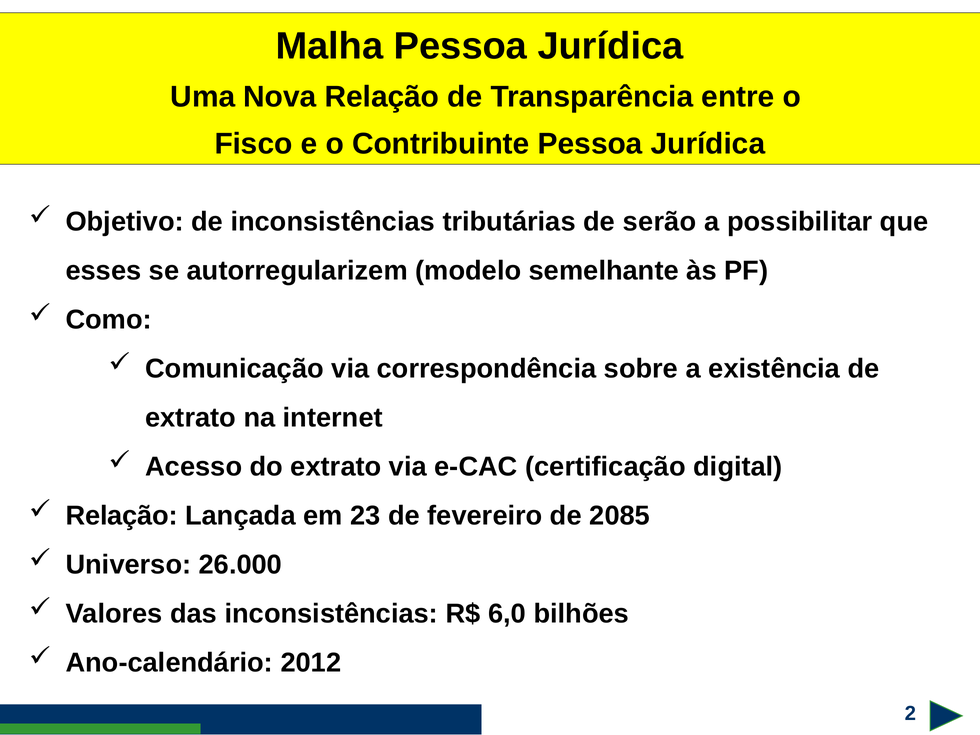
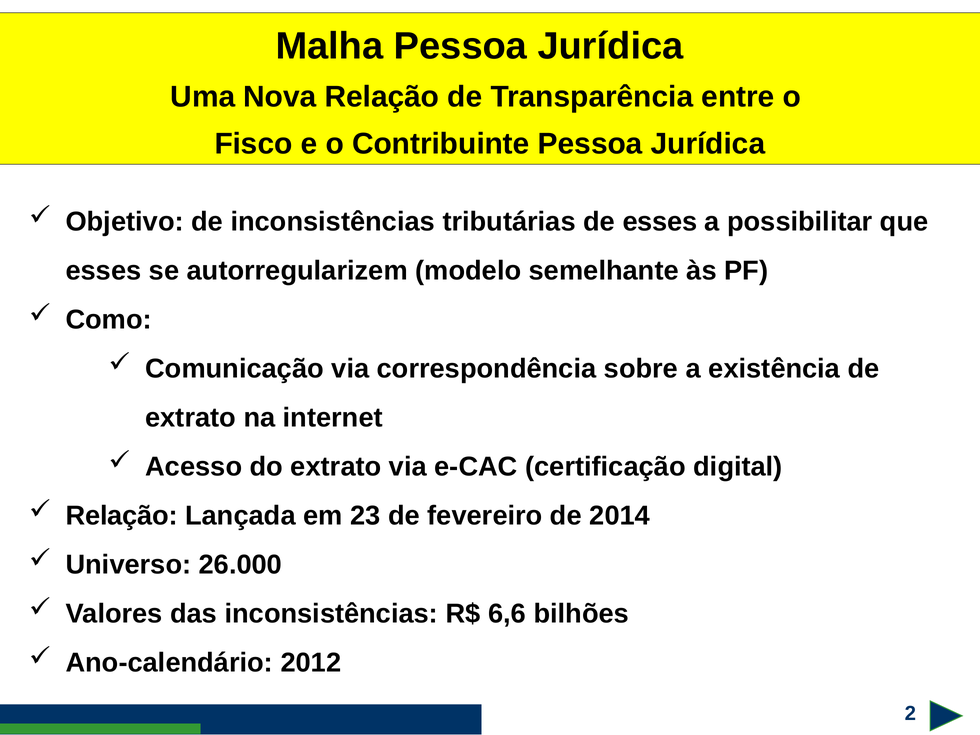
de serão: serão -> esses (660, 222)
2085: 2085 -> 2014 (620, 516)
6,0: 6,0 -> 6,6 (507, 614)
